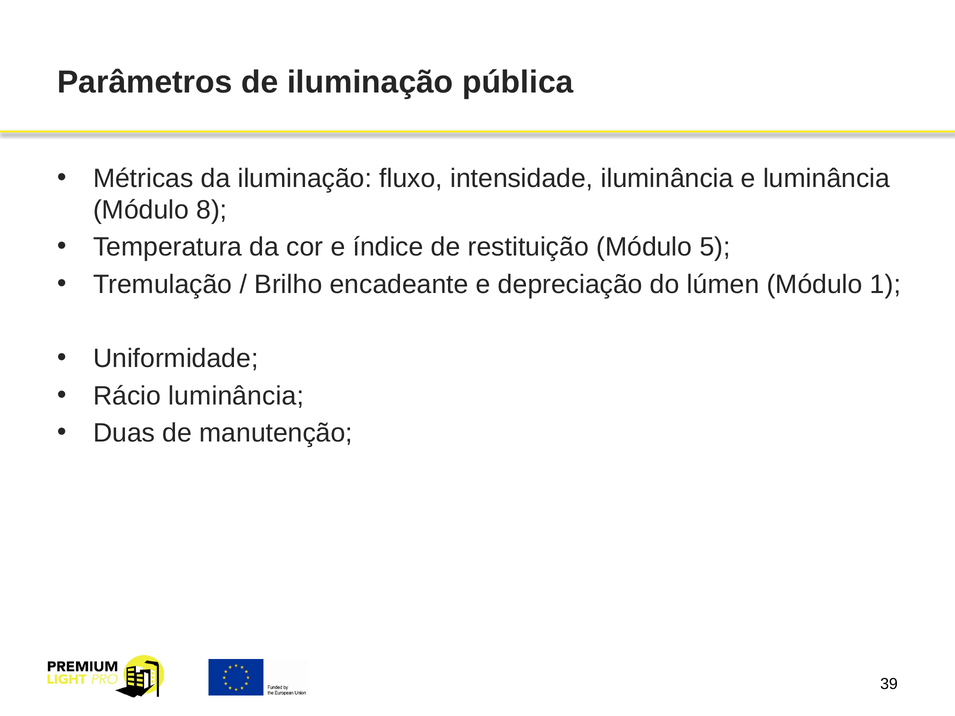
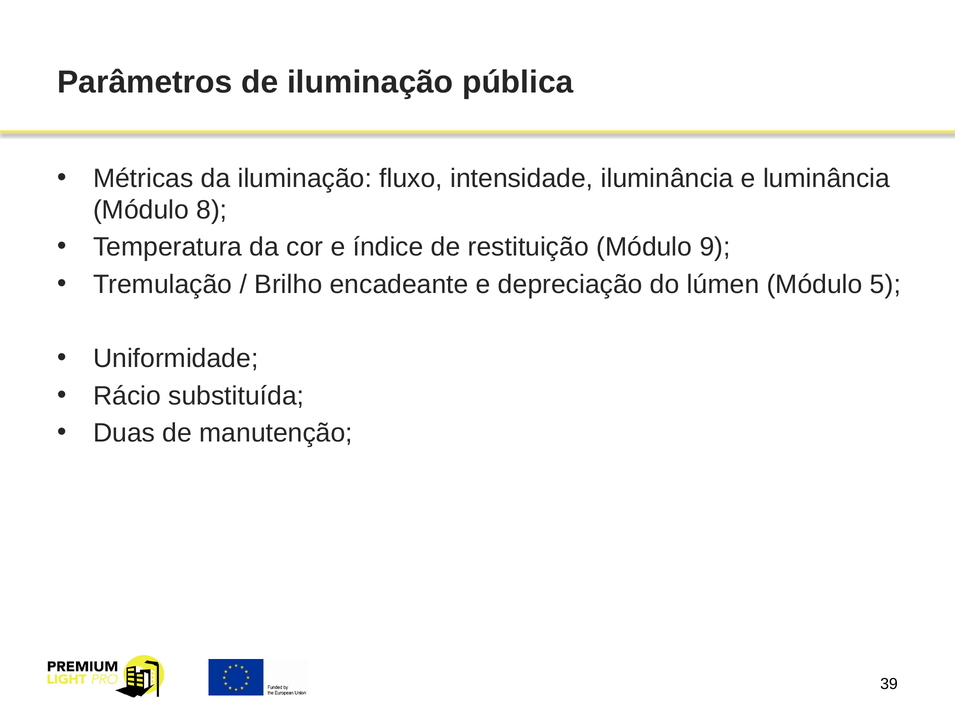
5: 5 -> 9 (715, 247)
1: 1 -> 5 (885, 284)
Rácio luminância: luminância -> substituída (236, 396)
